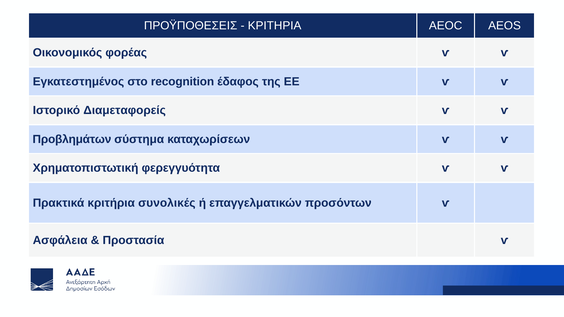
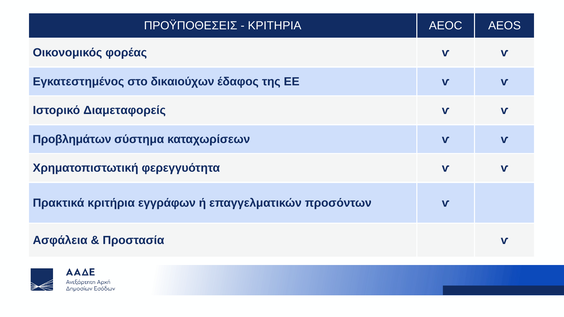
recognition: recognition -> δικαιούχων (183, 82)
συνολικές: συνολικές -> εγγράφων (167, 203)
